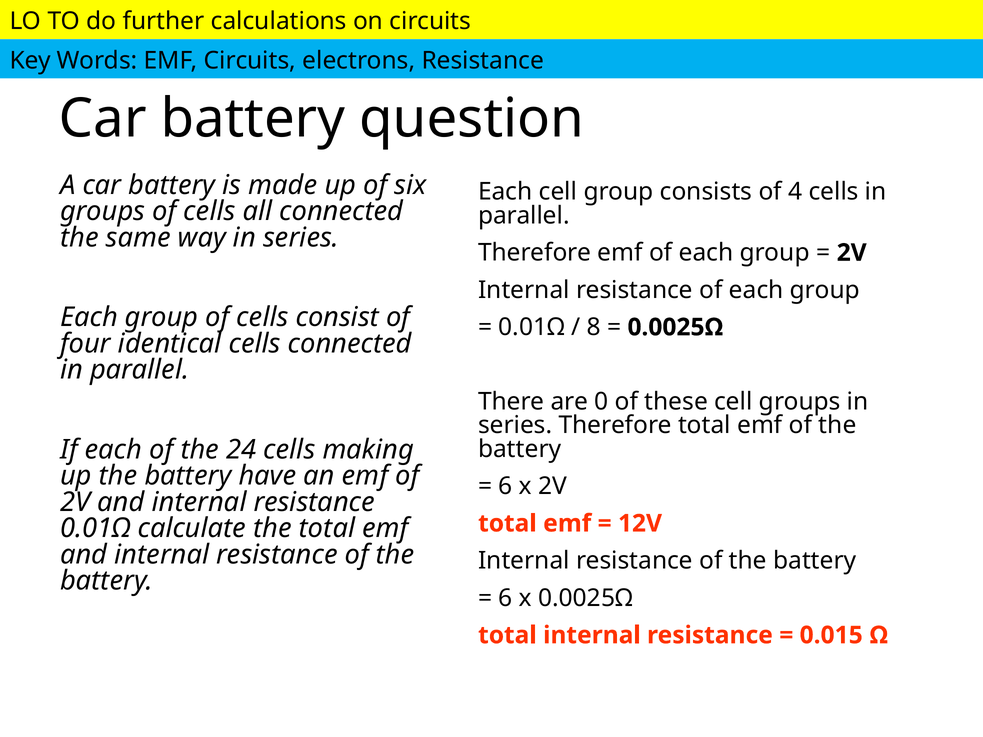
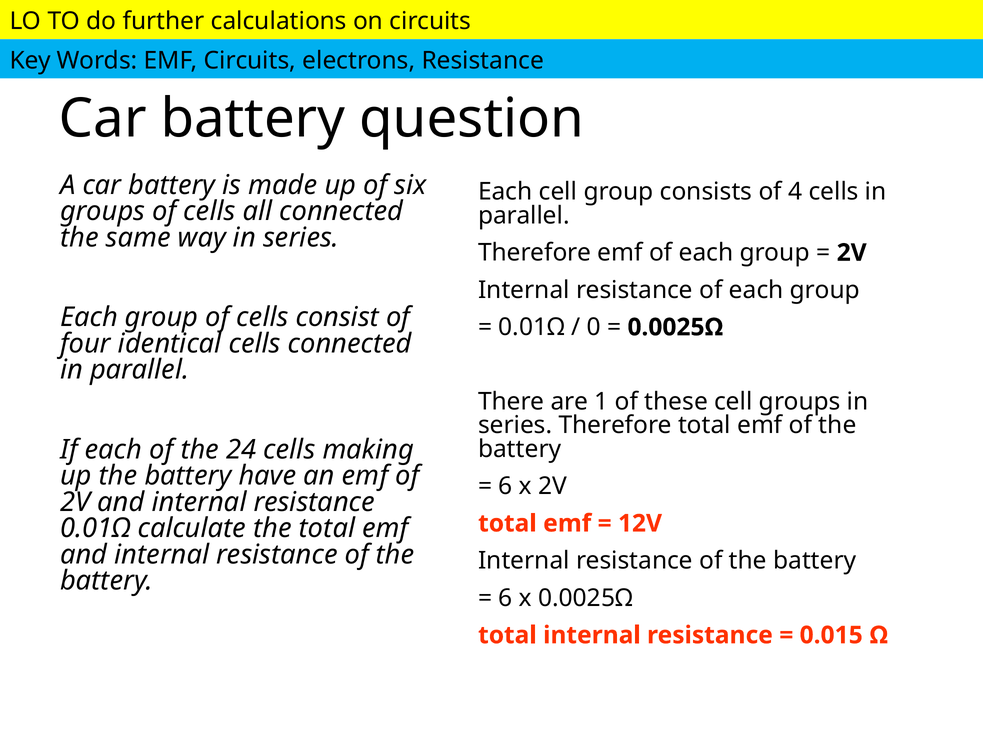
8: 8 -> 0 (594, 327)
0: 0 -> 1 (601, 402)
